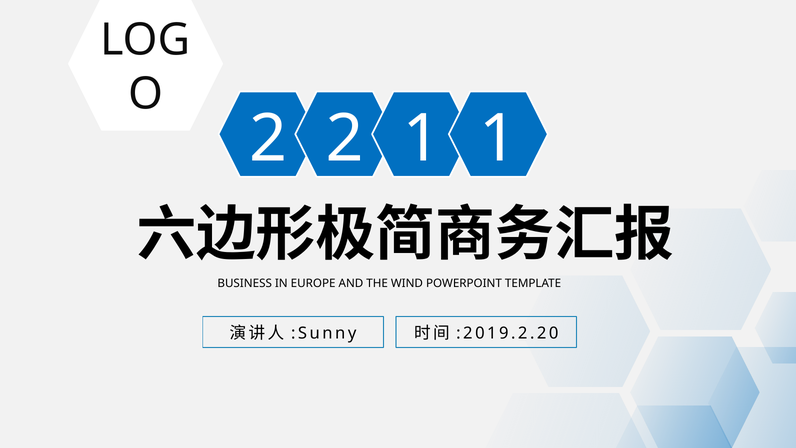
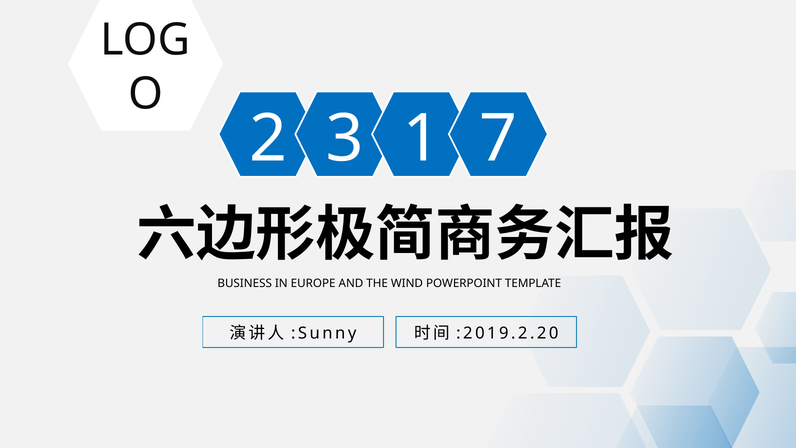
2 2: 2 -> 3 (345, 139)
1 1: 1 -> 7 (498, 139)
